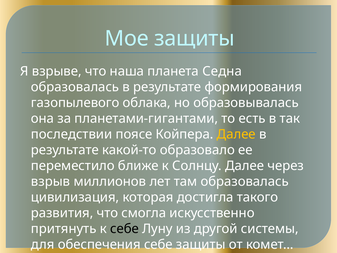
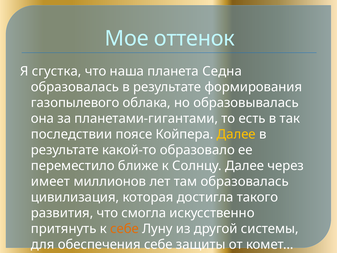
Мое защиты: защиты -> оттенок (194, 38)
взрыве: взрыве -> сгустка (57, 71)
взрыв: взрыв -> имеет (50, 181)
себе colour: black -> orange (124, 228)
